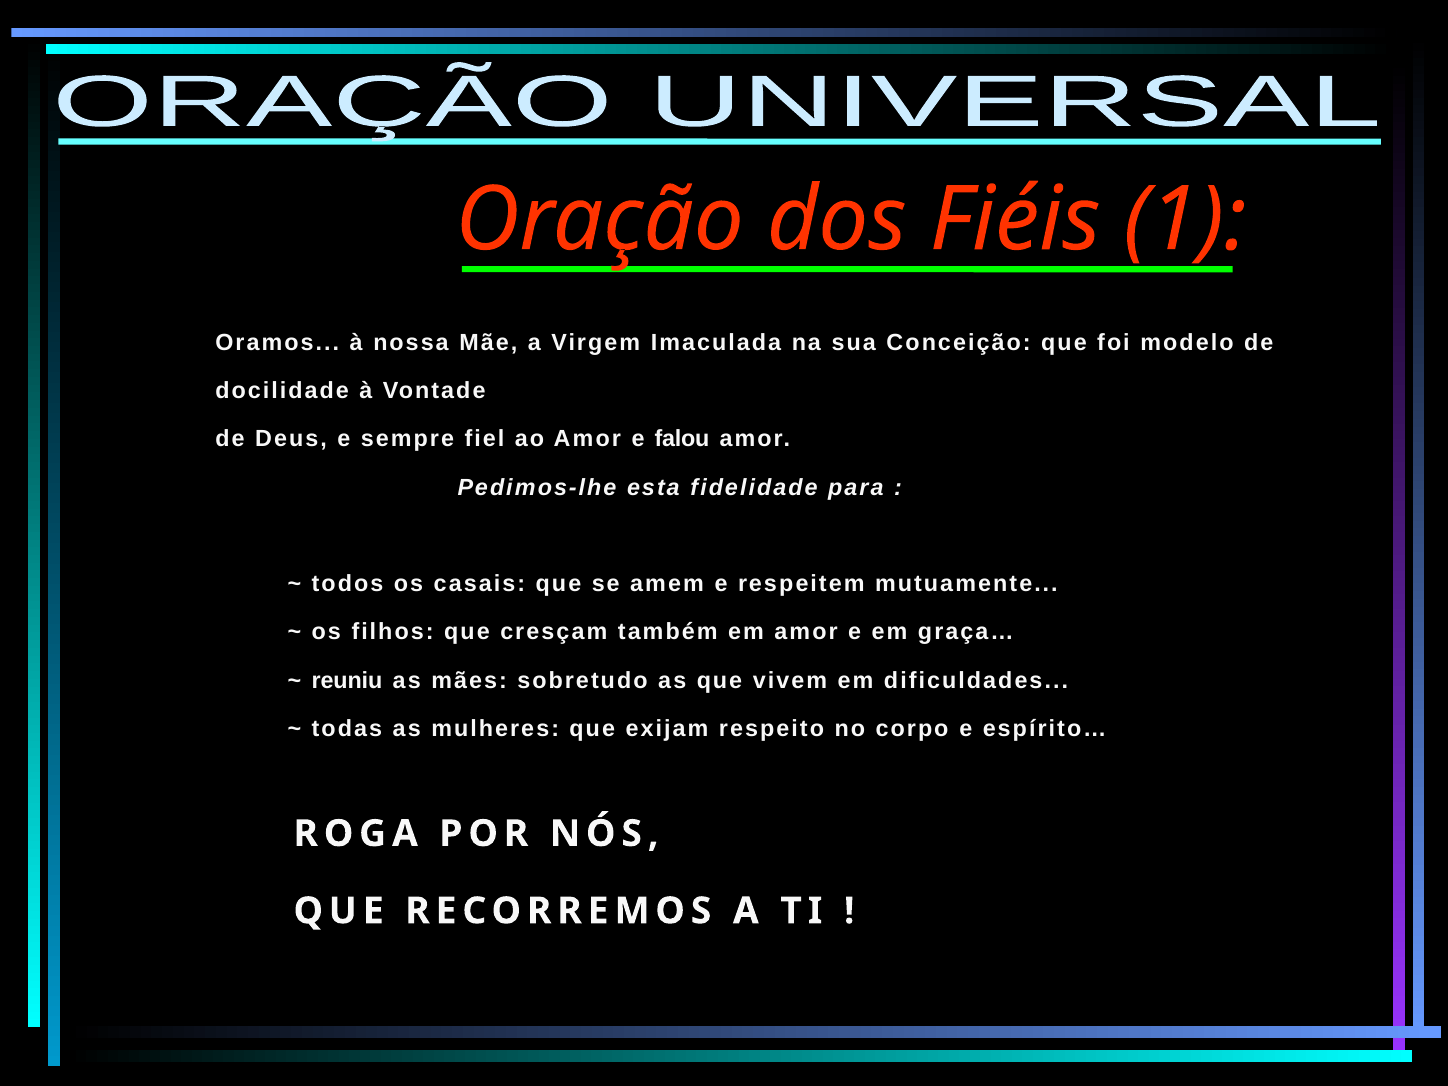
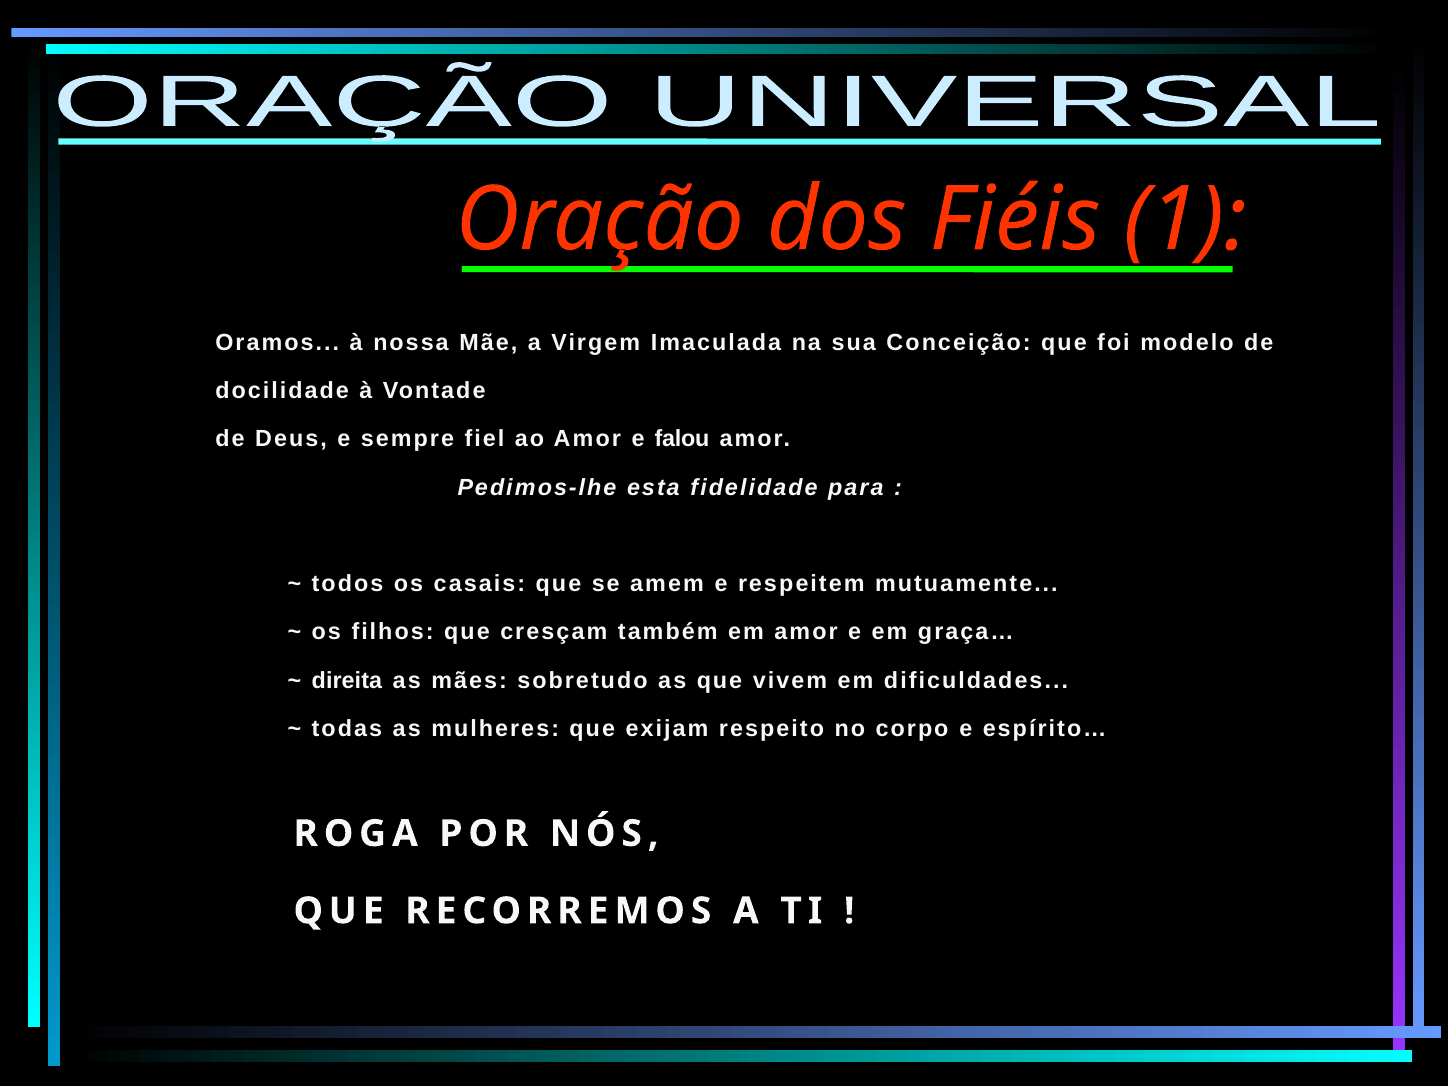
reuniu: reuniu -> direita (347, 681)
